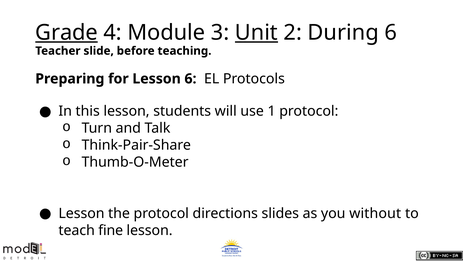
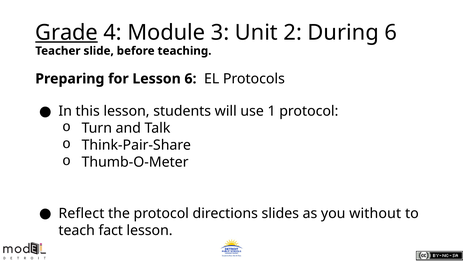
Unit underline: present -> none (256, 33)
Lesson: Lesson -> Reflect (81, 213)
fine: fine -> fact (111, 230)
